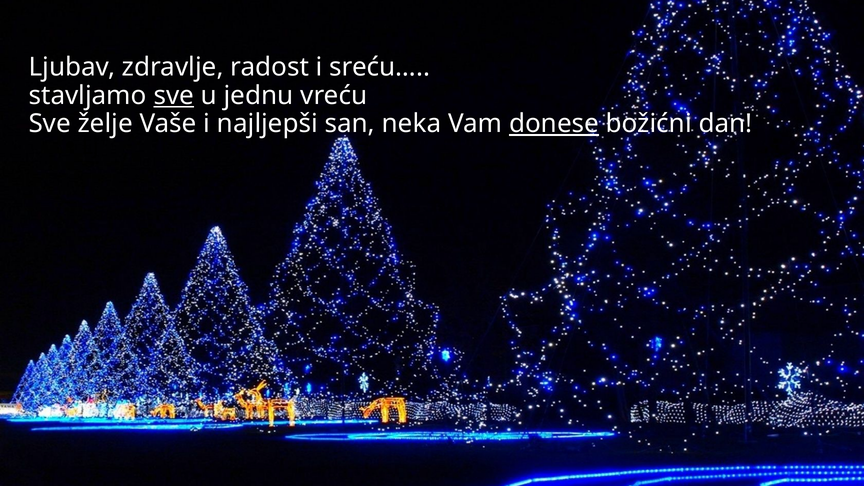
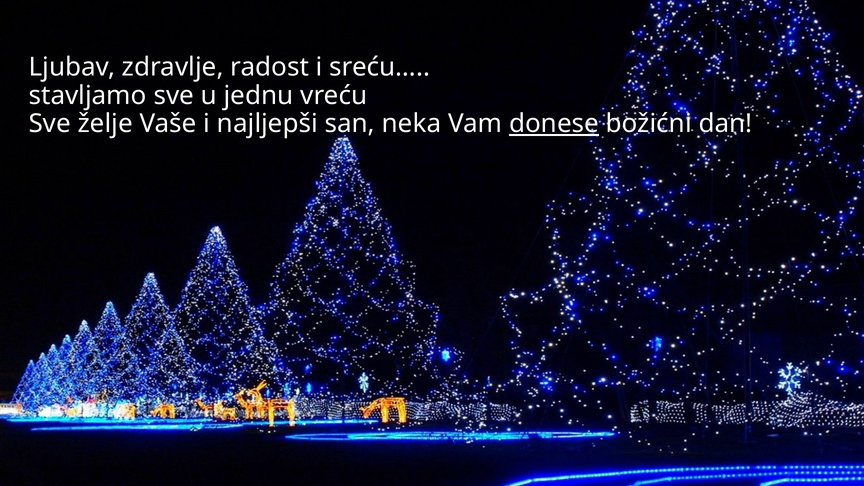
sve underline: present -> none (174, 96)
